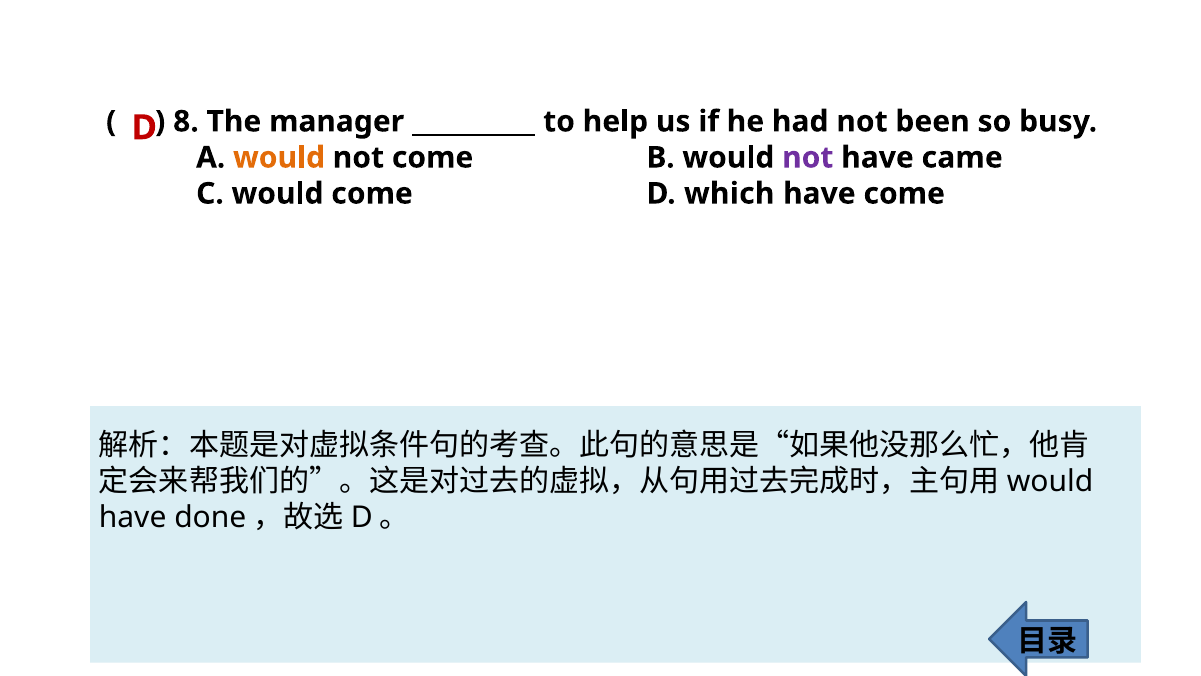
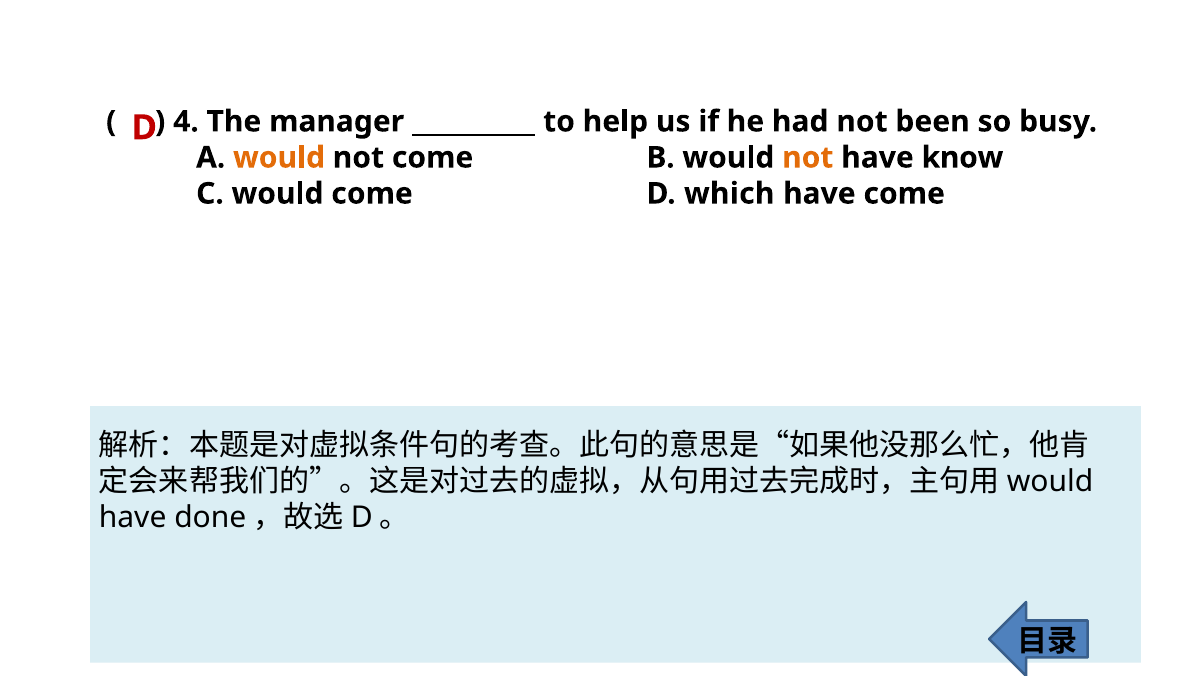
8: 8 -> 4 (186, 121)
not colour: purple -> orange (808, 158)
came: came -> know (962, 158)
